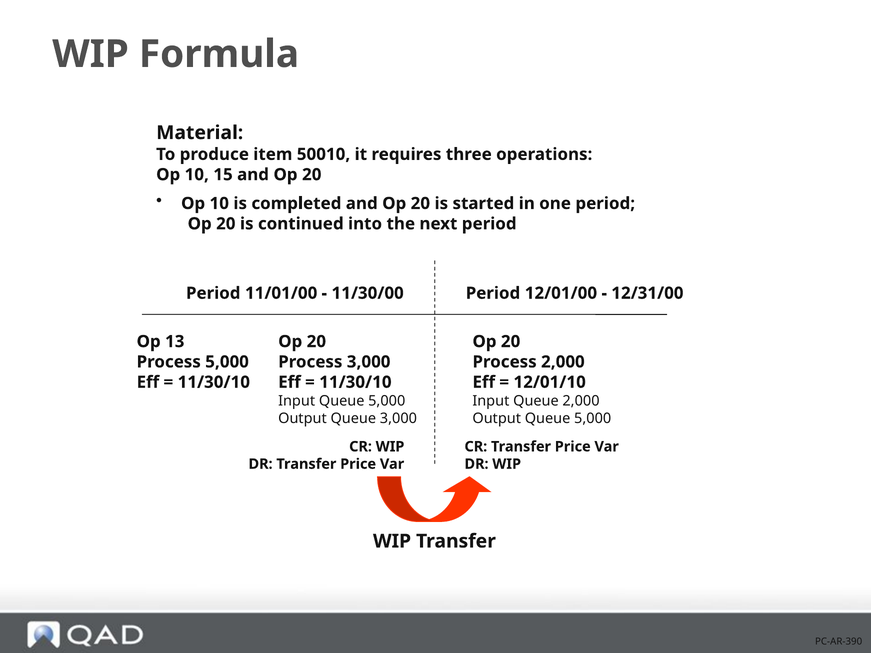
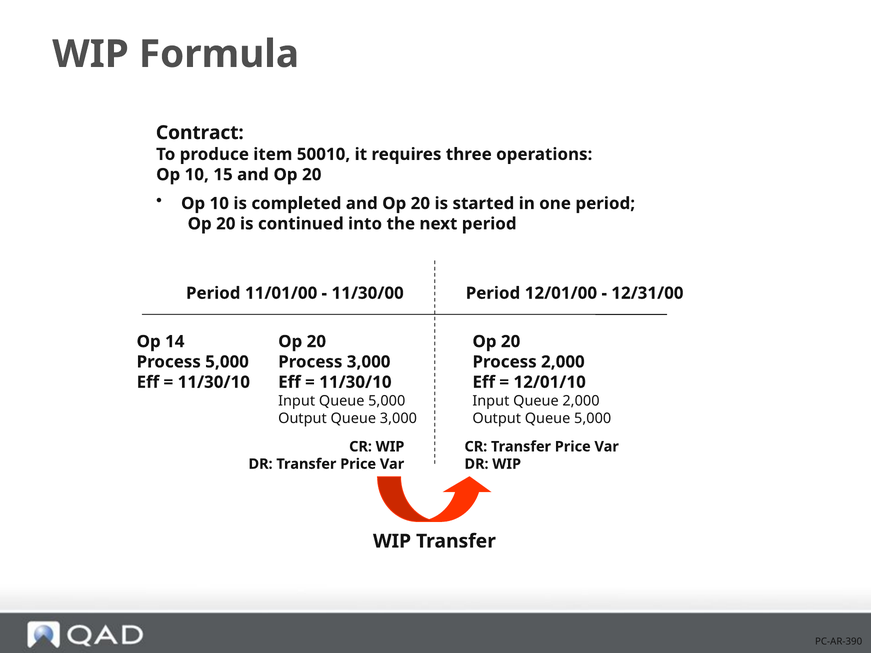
Material: Material -> Contract (200, 133)
13: 13 -> 14 (175, 342)
